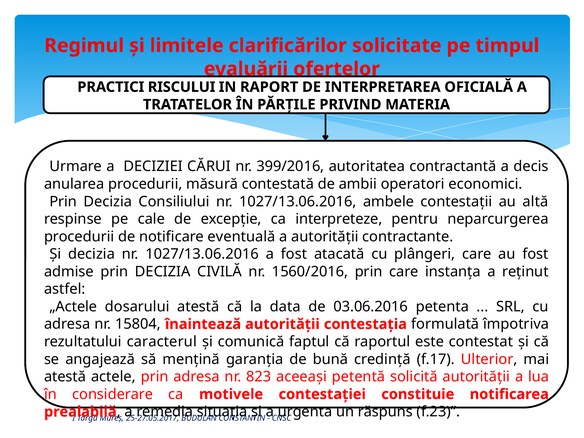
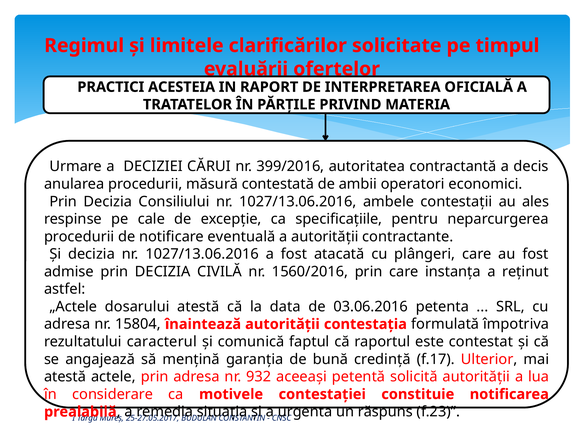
RISCULUI: RISCULUI -> ACESTEIA (182, 87)
altă: altă -> ales (536, 202)
interpreteze: interpreteze -> specificațiile (339, 219)
823: 823 -> 932 (259, 377)
